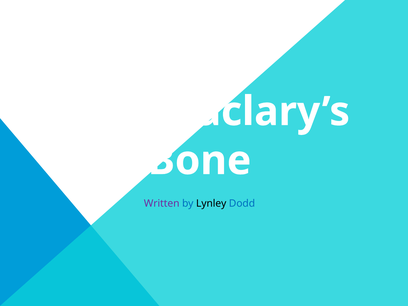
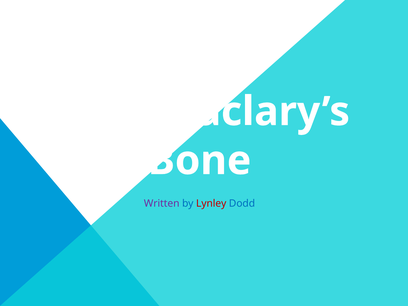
Lynley colour: black -> red (211, 204)
